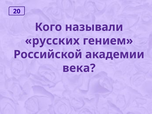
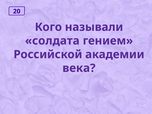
русских: русских -> солдата (52, 41)
